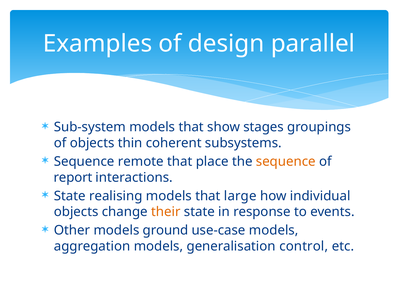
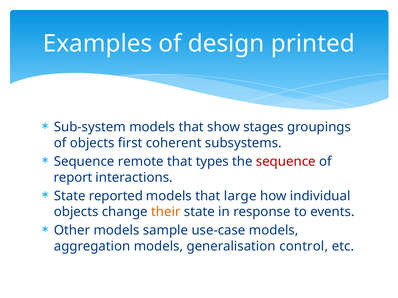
parallel: parallel -> printed (313, 44)
thin: thin -> first (130, 143)
place: place -> types (212, 162)
sequence colour: orange -> red (286, 162)
realising: realising -> reported (116, 196)
ground: ground -> sample (165, 231)
